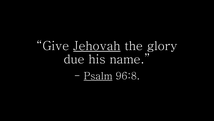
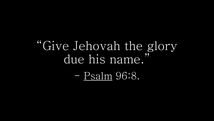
Jehovah underline: present -> none (97, 46)
